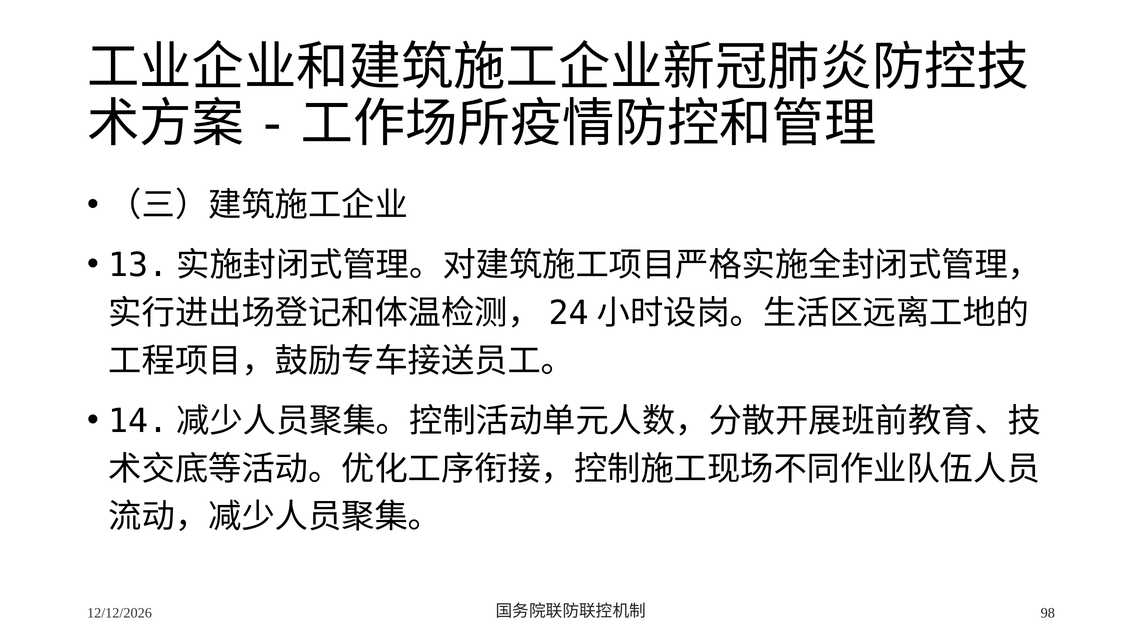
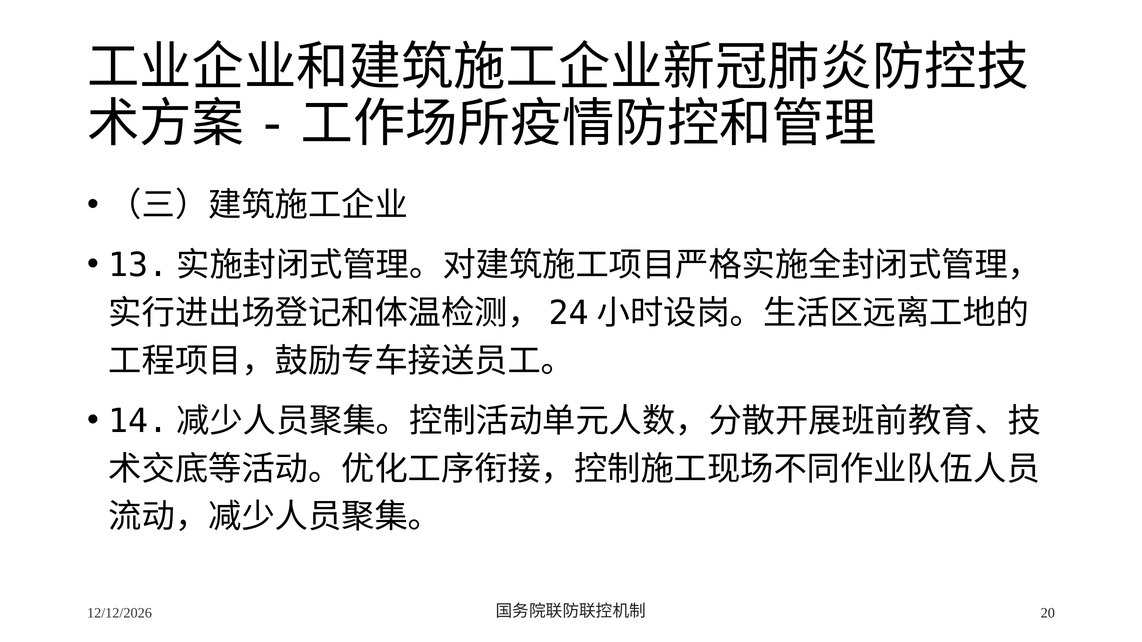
98: 98 -> 20 (1048, 613)
